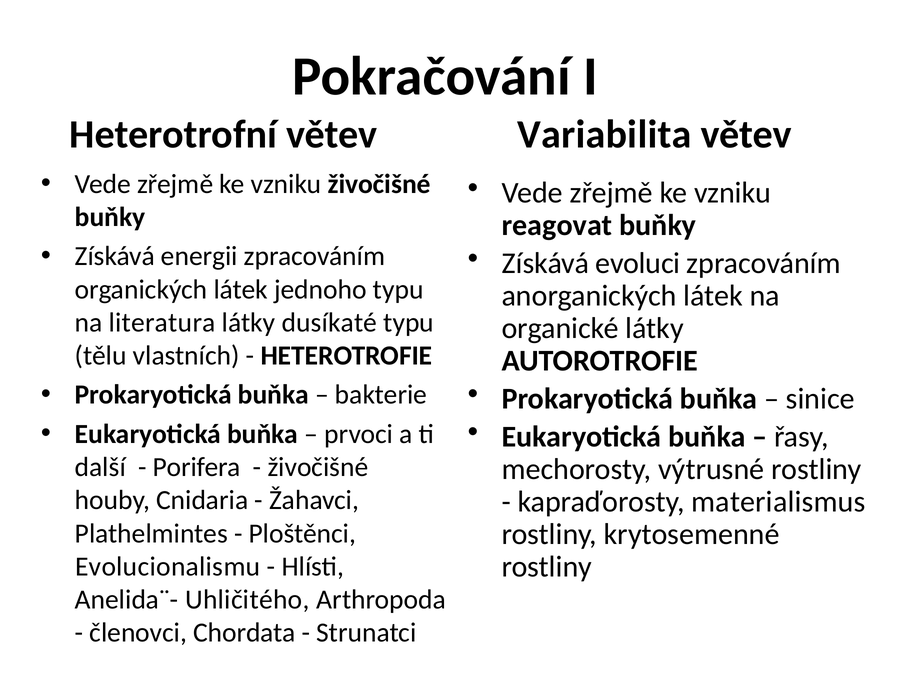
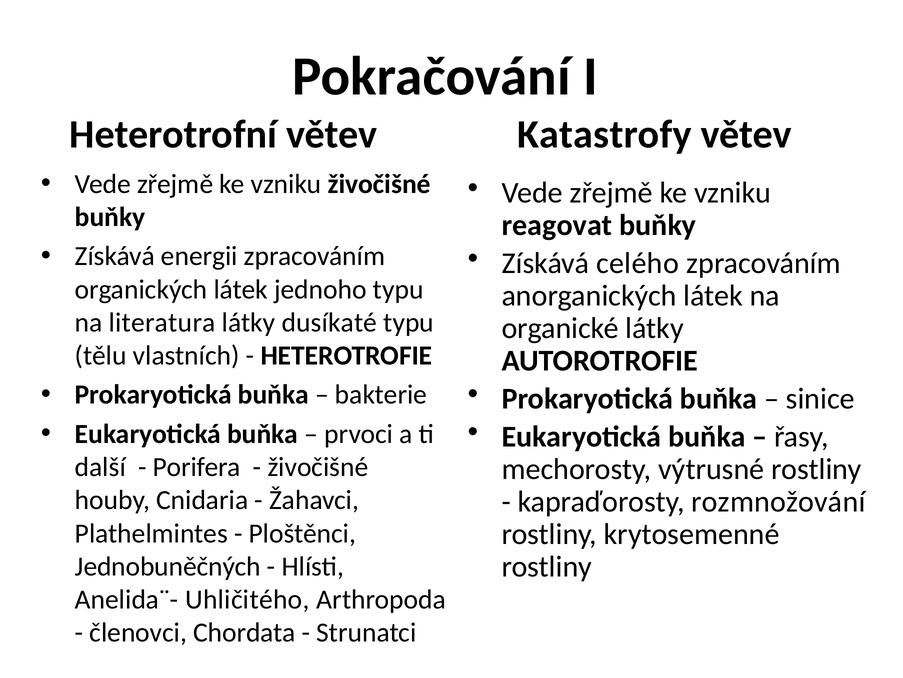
Variabilita: Variabilita -> Katastrofy (604, 134)
evoluci: evoluci -> celého (638, 263)
materialismus: materialismus -> rozmnožování (778, 501)
Evolucionalismu: Evolucionalismu -> Jednobuněčných (168, 566)
